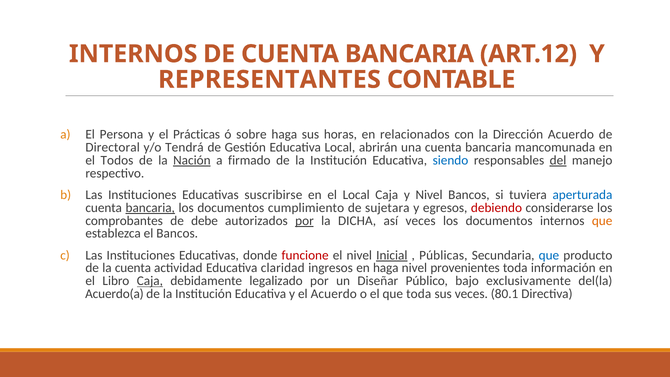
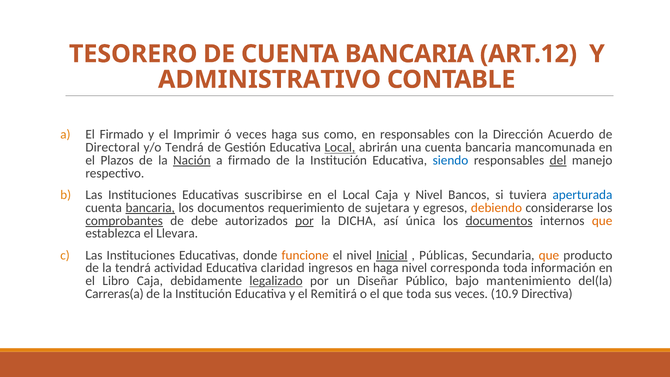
INTERNOS: INTERNOS -> TESORERO (133, 54)
REPRESENTANTES: REPRESENTANTES -> ADMINISTRATIVO (270, 80)
El Persona: Persona -> Firmado (122, 135)
Prácticas: Prácticas -> Imprimir (197, 135)
ó sobre: sobre -> veces (251, 135)
horas: horas -> como (340, 135)
en relacionados: relacionados -> responsables (415, 135)
Local underline: none -> present (340, 147)
Todos: Todos -> Plazos (117, 160)
cumplimiento: cumplimiento -> requerimiento (306, 208)
debiendo colour: red -> orange (496, 208)
comprobantes underline: none -> present (124, 221)
así veces: veces -> única (421, 221)
documentos underline: none -> present (499, 221)
el Bancos: Bancos -> Llevara (177, 233)
funcione colour: red -> orange (305, 255)
que colour: blue -> orange (549, 255)
la cuenta: cuenta -> tendrá (133, 268)
provenientes: provenientes -> corresponda (465, 268)
Caja underline: present -> none (150, 281)
legalizado underline: none -> present (276, 281)
exclusivamente: exclusivamente -> mantenimiento (529, 281)
Acuerdo(a: Acuerdo(a -> Carreras(a (114, 294)
el Acuerdo: Acuerdo -> Remitirá (334, 294)
80.1: 80.1 -> 10.9 (505, 294)
